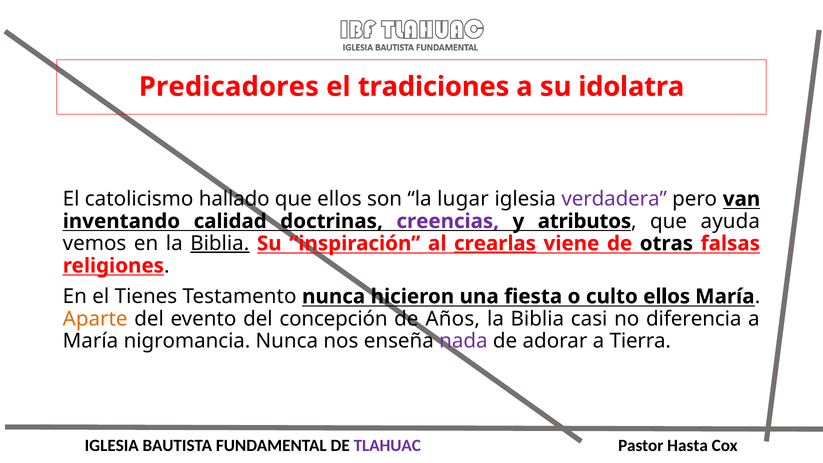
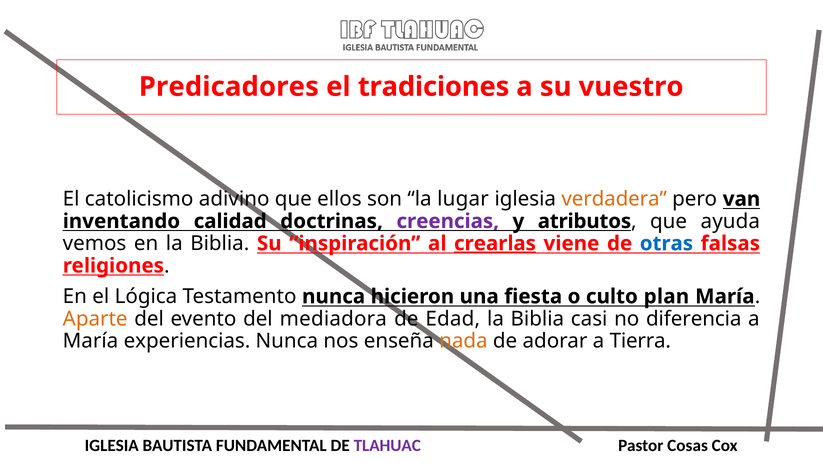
idolatra: idolatra -> vuestro (631, 87)
hallado: hallado -> adivino (234, 199)
verdadera colour: purple -> orange (614, 199)
Biblia underline: present -> none (220, 243)
otras colour: black -> blue (666, 243)
Tienes: Tienes -> Lógica (146, 296)
culto ellos: ellos -> plan (666, 296)
concepción: concepción -> mediadora (333, 319)
Años: Años -> Edad (453, 319)
nigromancia: nigromancia -> experiencias (187, 341)
nada colour: purple -> orange (463, 341)
Hasta: Hasta -> Cosas (688, 445)
